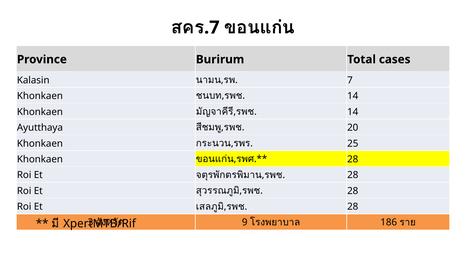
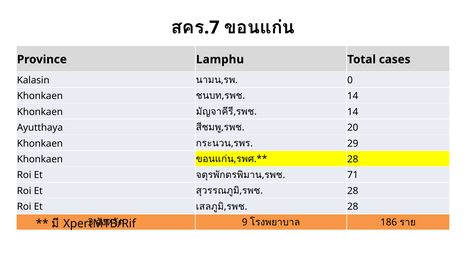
Burirum: Burirum -> Lamphu (220, 59)
7: 7 -> 0 (350, 80)
25: 25 -> 29 (353, 144)
28: 28 -> 71 (353, 175)
